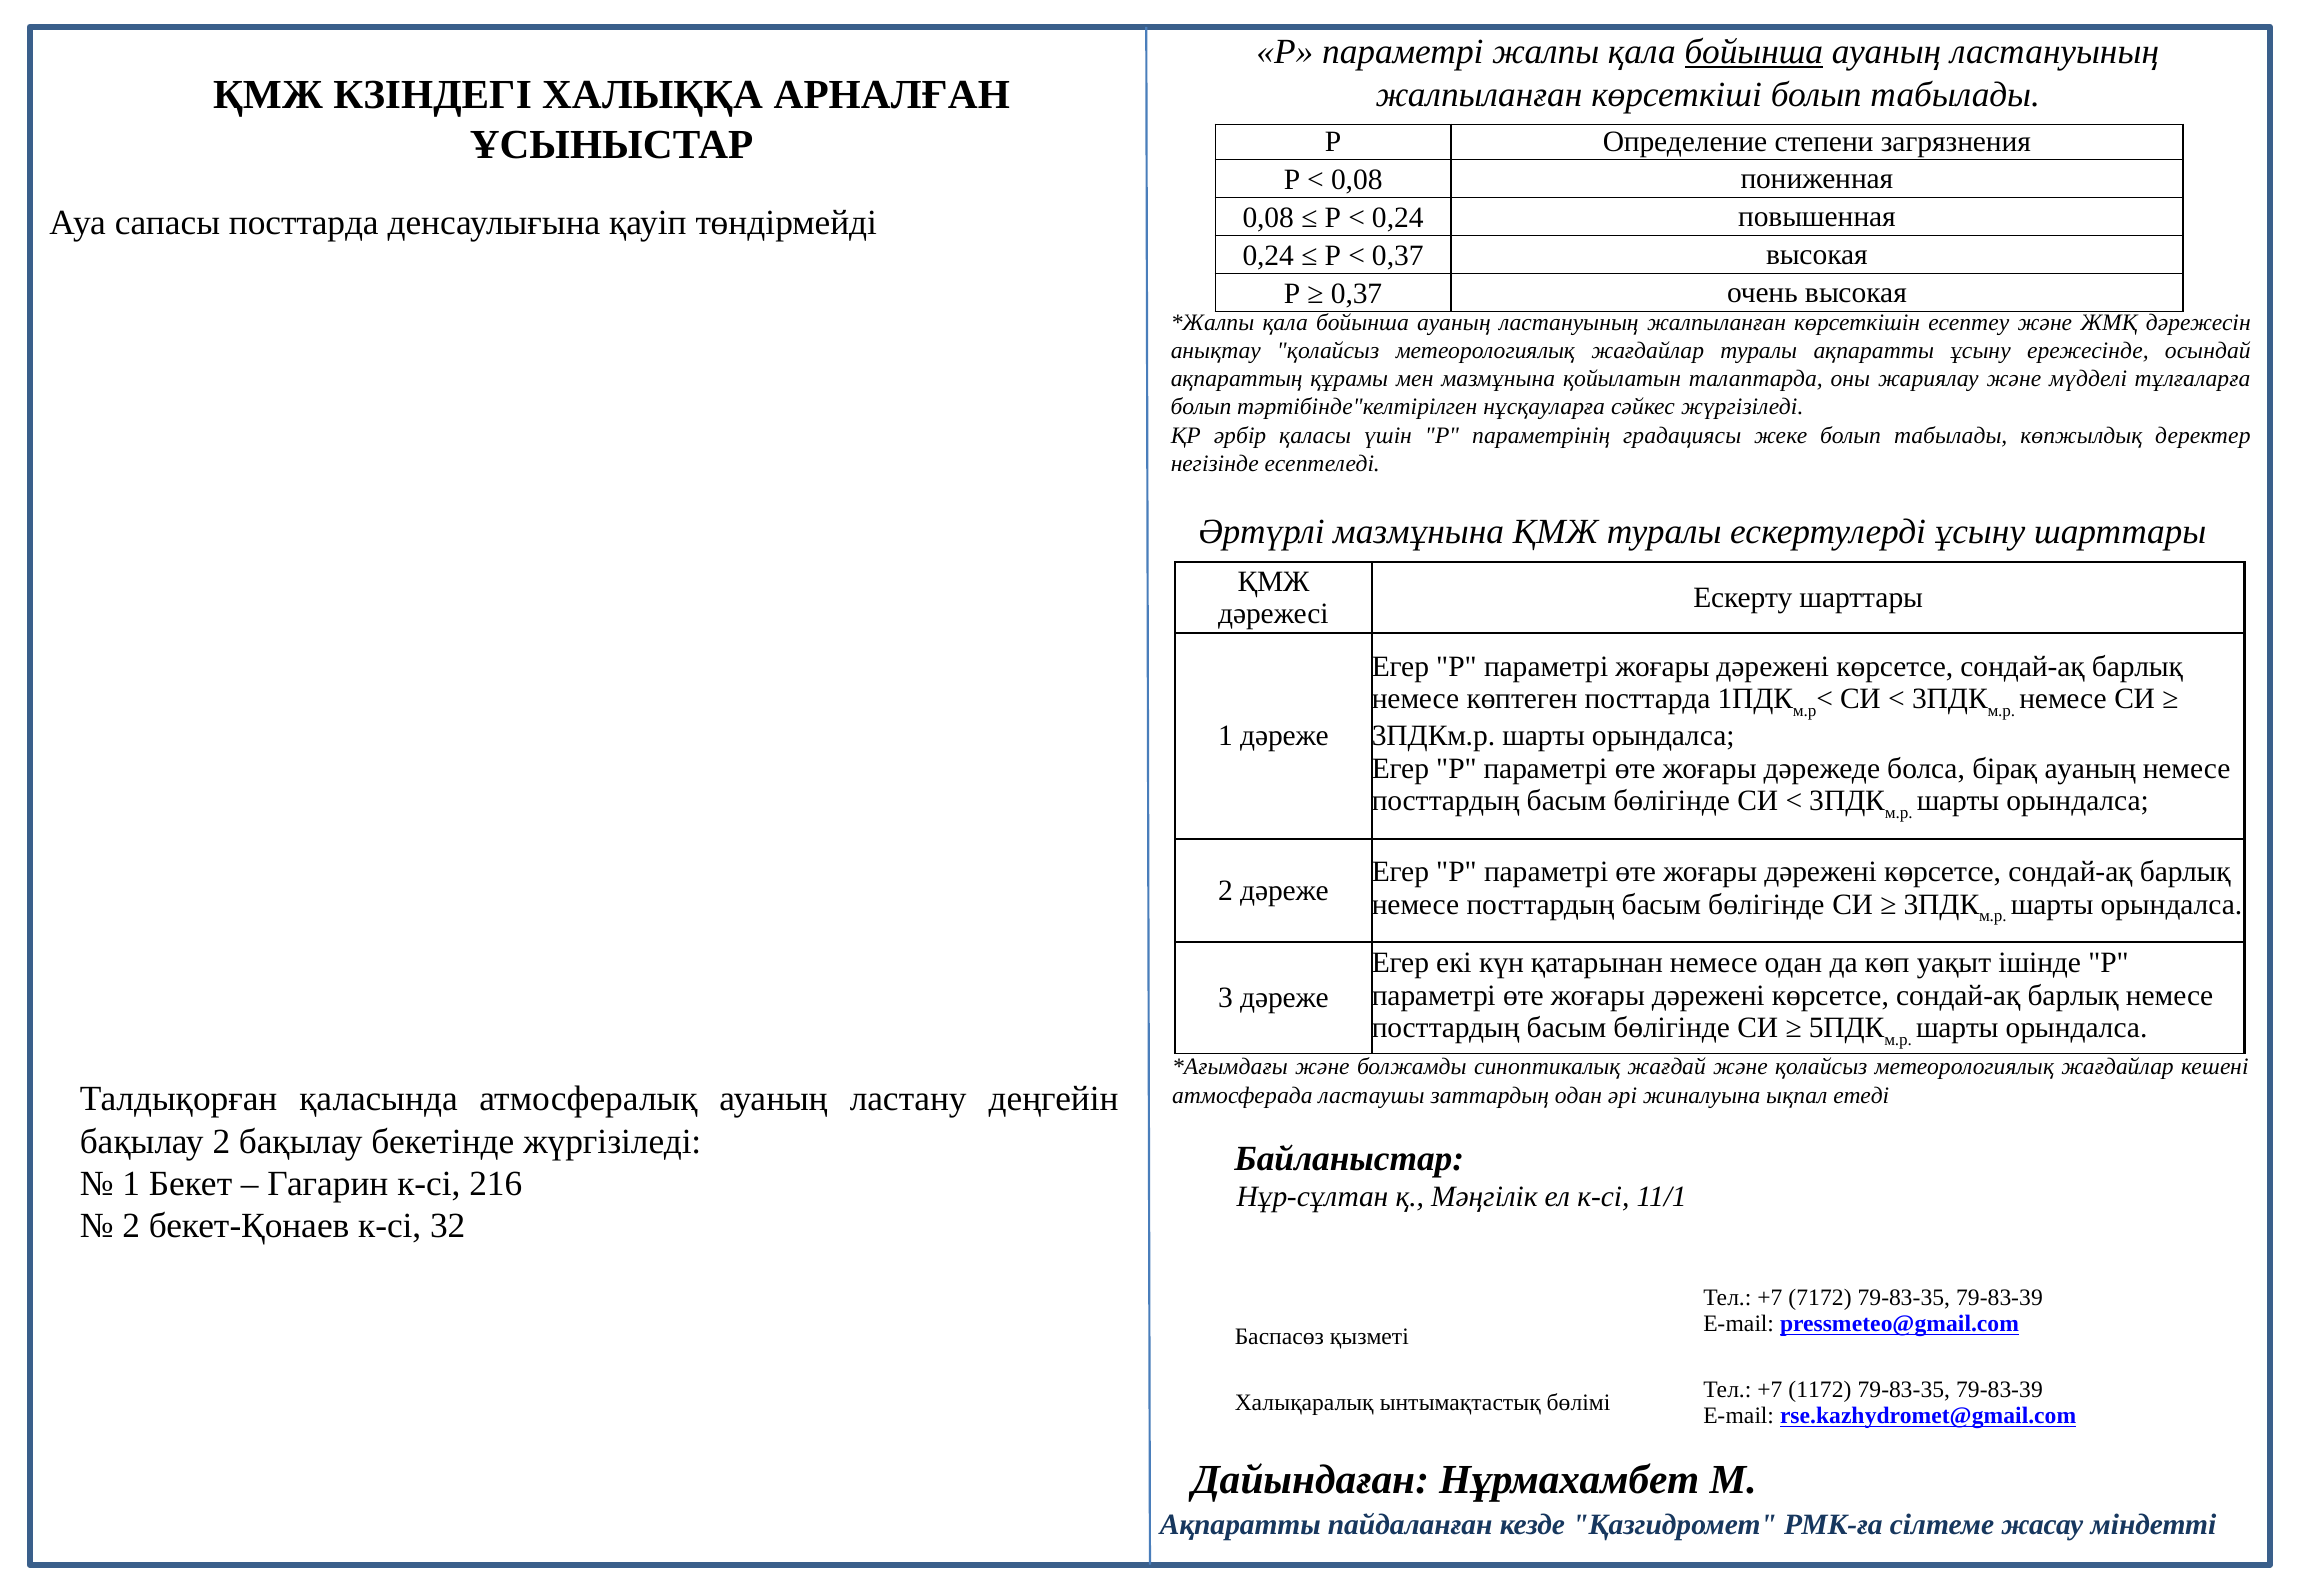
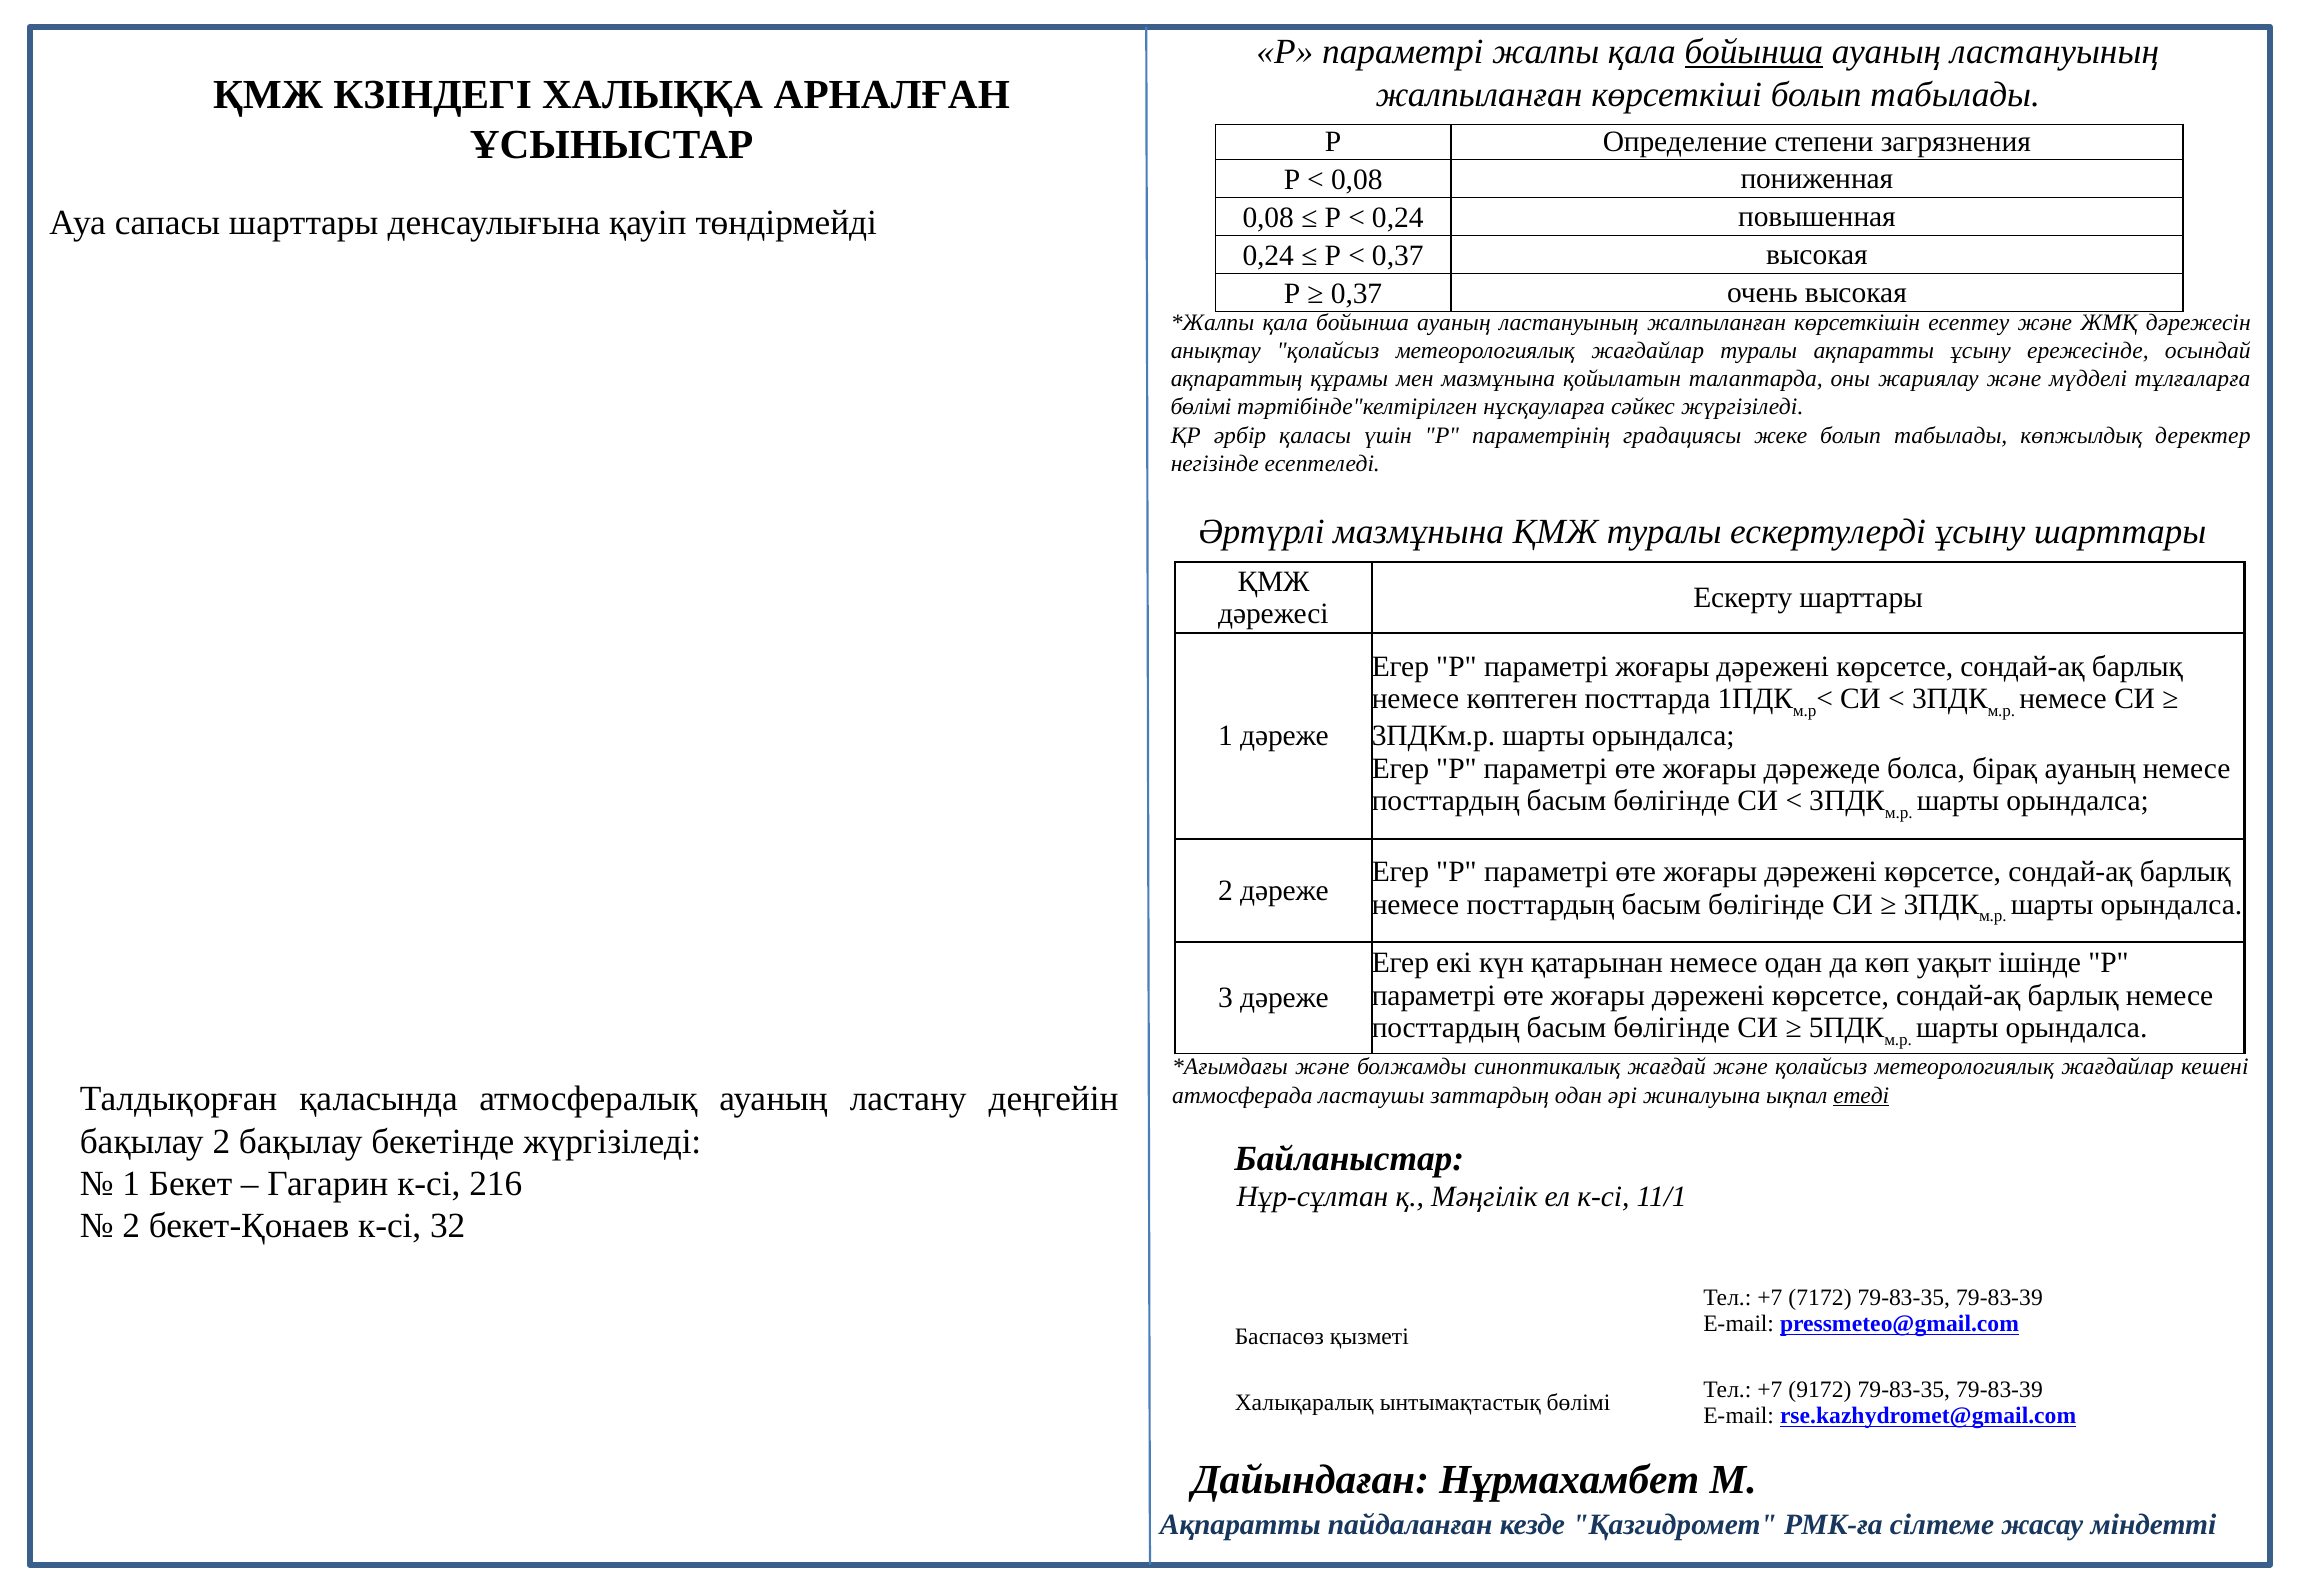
сапасы посттарда: посттарда -> шарттары (304, 223)
болып: болып -> бөлімі (1201, 407)
етеді underline: none -> present (1861, 1096)
1172: 1172 -> 9172 (1820, 1390)
